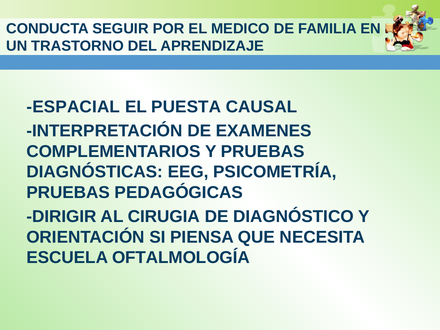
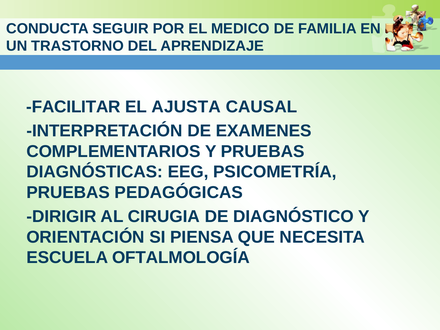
ESPACIAL: ESPACIAL -> FACILITAR (73, 107)
PUESTA: PUESTA -> AJUSTA (186, 107)
